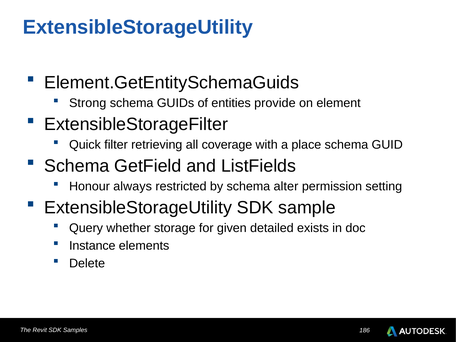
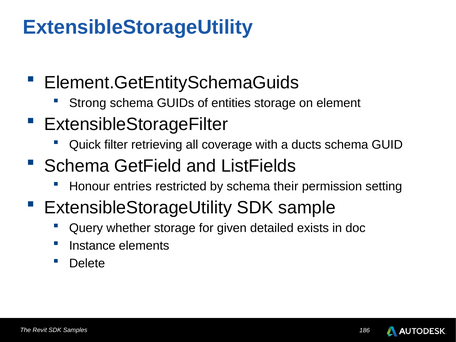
entities provide: provide -> storage (275, 103)
place: place -> ducts (306, 145)
always: always -> entries (133, 186)
alter: alter -> their (286, 186)
